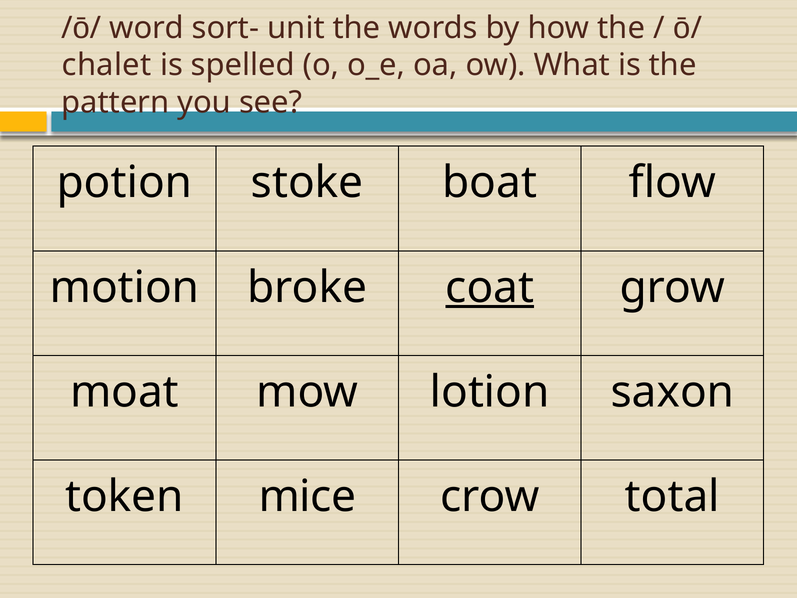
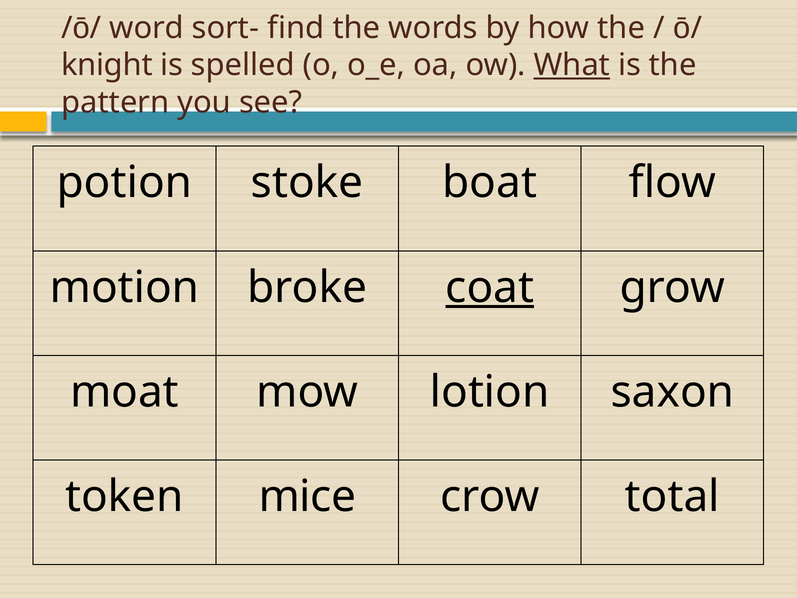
unit: unit -> find (296, 28)
chalet: chalet -> knight (107, 65)
What underline: none -> present (572, 65)
